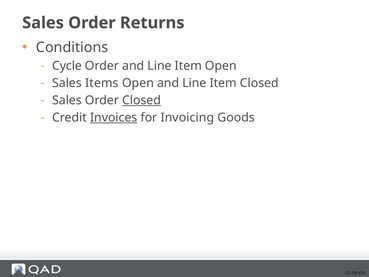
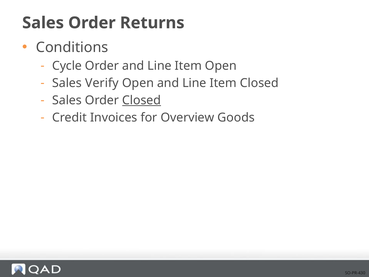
Items: Items -> Verify (102, 83)
Invoices underline: present -> none (114, 117)
Invoicing: Invoicing -> Overview (187, 117)
